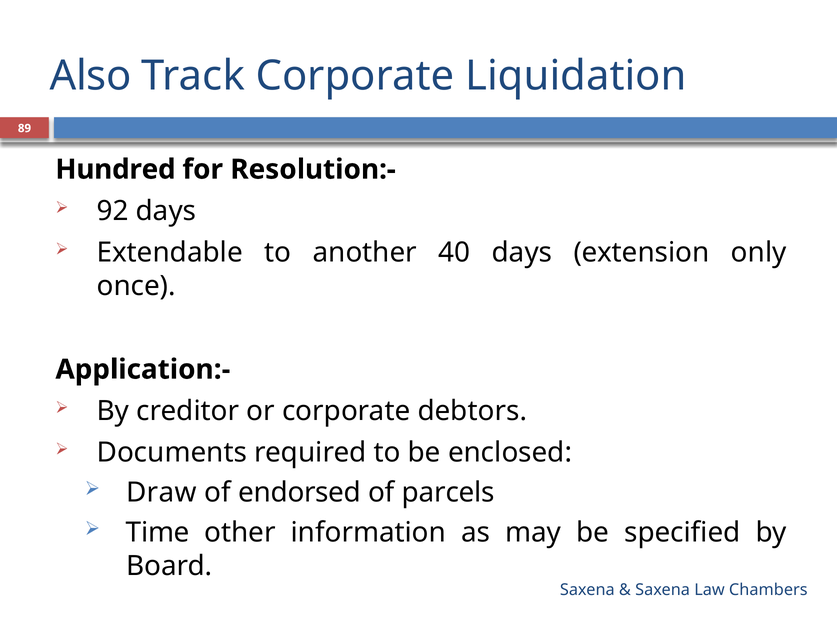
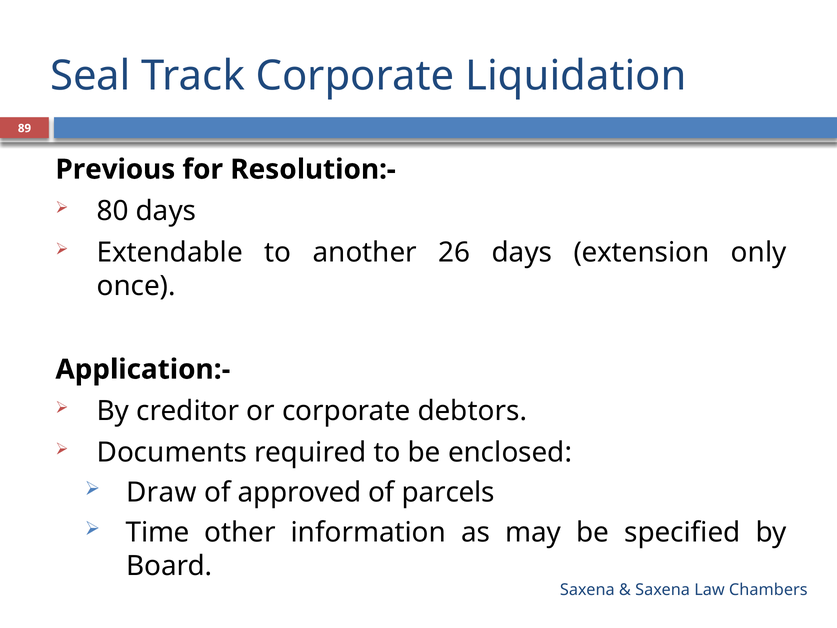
Also: Also -> Seal (90, 76)
Hundred: Hundred -> Previous (115, 169)
92: 92 -> 80 (113, 211)
40: 40 -> 26 (454, 253)
endorsed: endorsed -> approved (300, 492)
